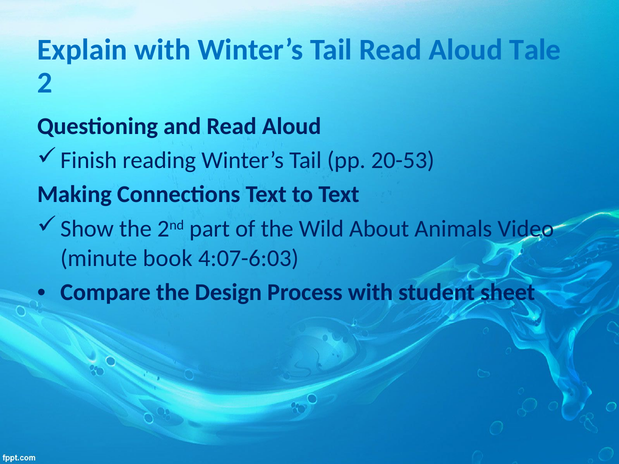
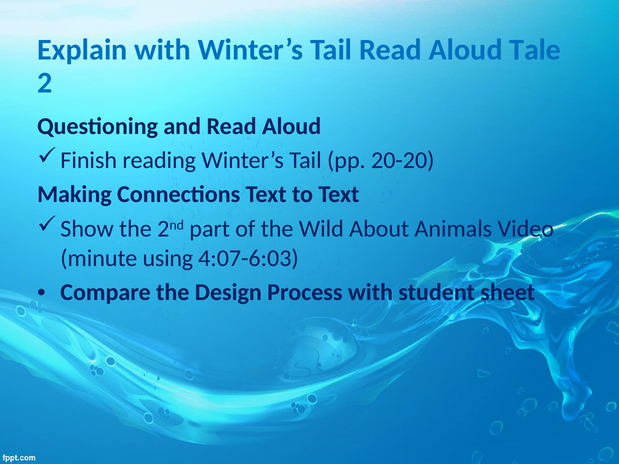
20-53: 20-53 -> 20-20 (403, 160)
book: book -> using (168, 258)
